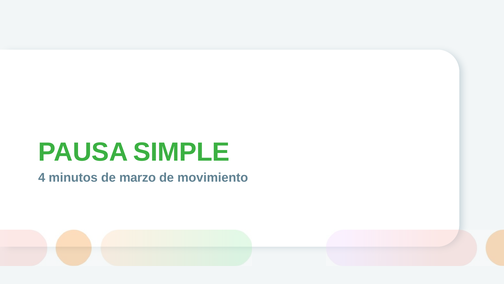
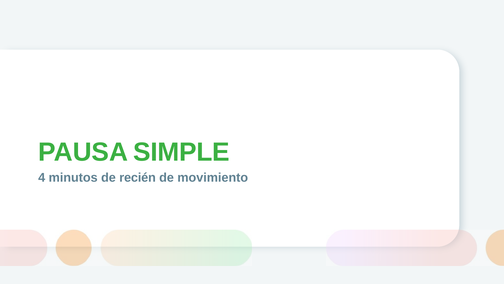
marzo: marzo -> recién (138, 178)
